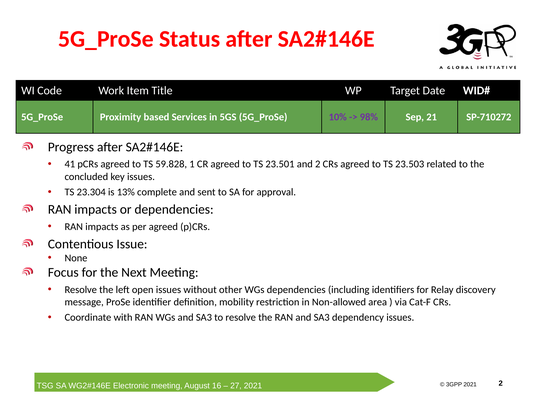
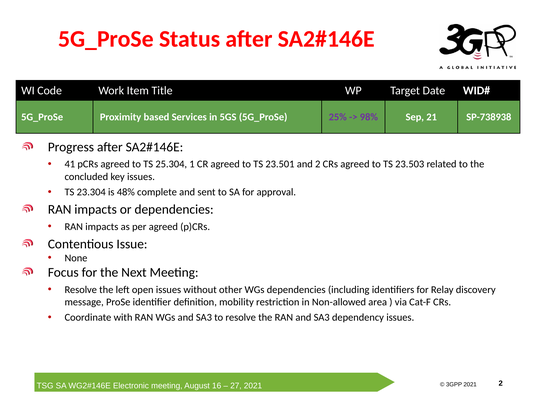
10%: 10% -> 25% (338, 117)
SP-710272: SP-710272 -> SP-738938 (489, 117)
59.828: 59.828 -> 25.304 (171, 164)
13%: 13% -> 48% (126, 192)
